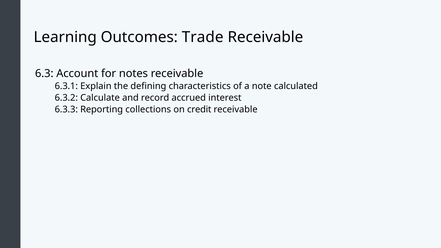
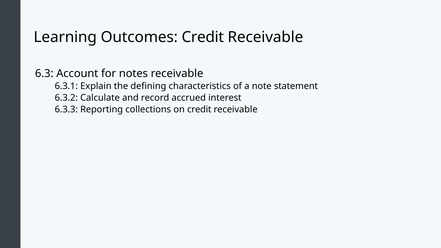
Outcomes Trade: Trade -> Credit (203, 37)
calculated: calculated -> statement (296, 86)
